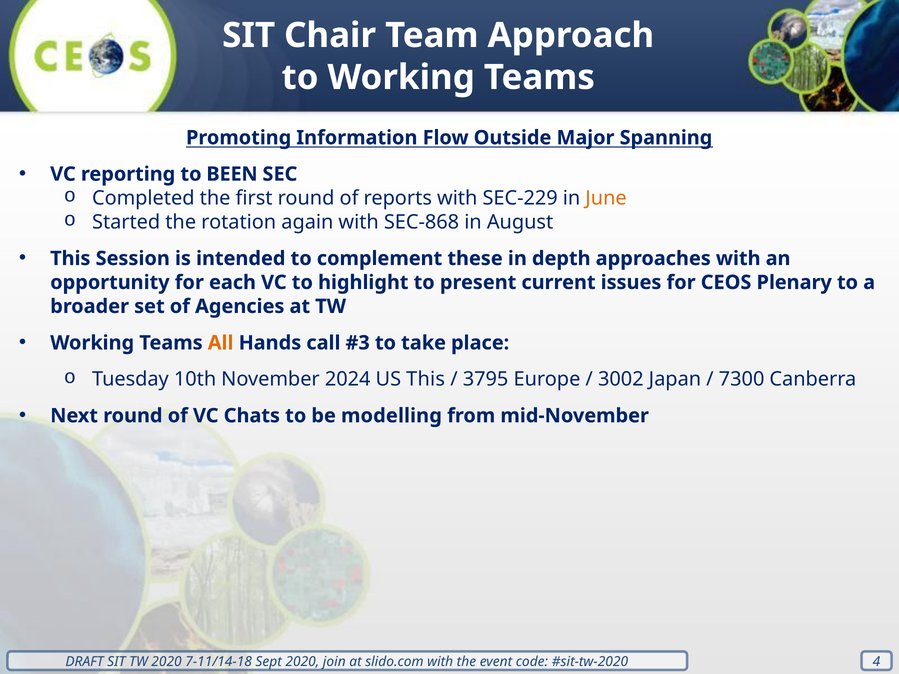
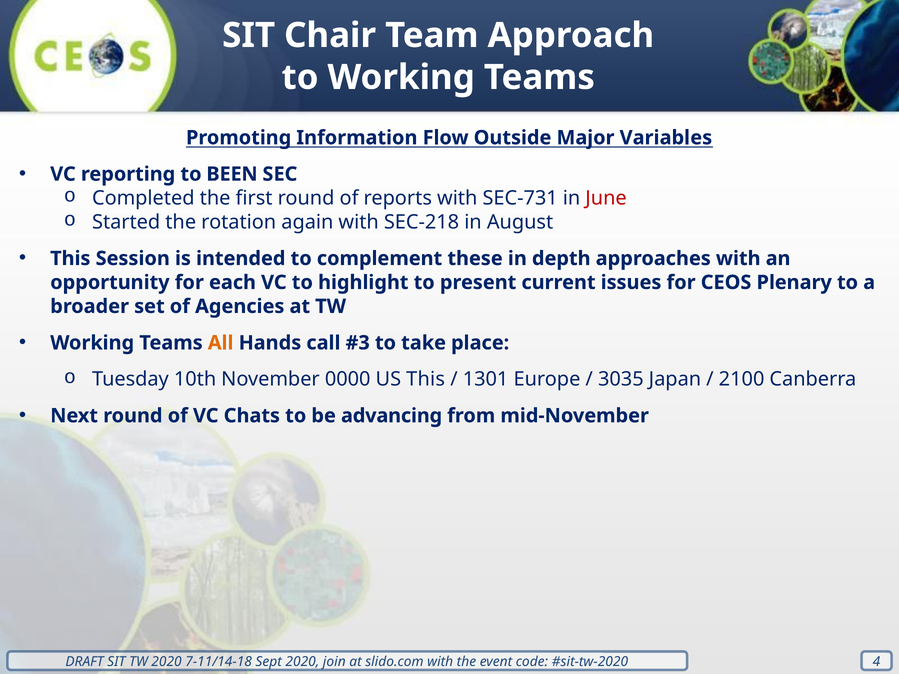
Spanning: Spanning -> Variables (666, 138)
SEC-229: SEC-229 -> SEC-731 (520, 198)
June colour: orange -> red (606, 198)
SEC-868: SEC-868 -> SEC-218 (422, 222)
2024: 2024 -> 0000 (348, 379)
3795: 3795 -> 1301 (486, 379)
3002: 3002 -> 3035 (621, 379)
7300: 7300 -> 2100 (742, 379)
modelling: modelling -> advancing (392, 416)
